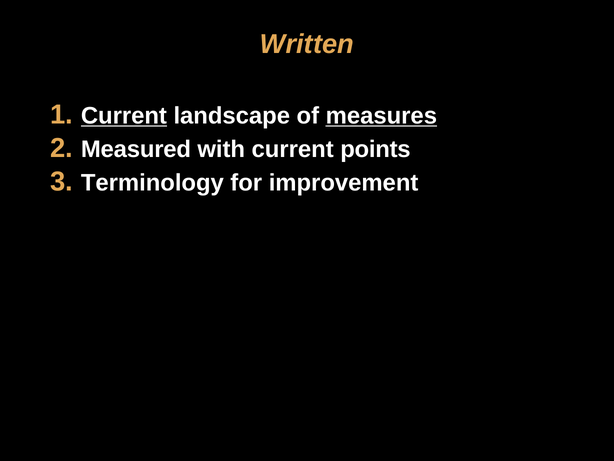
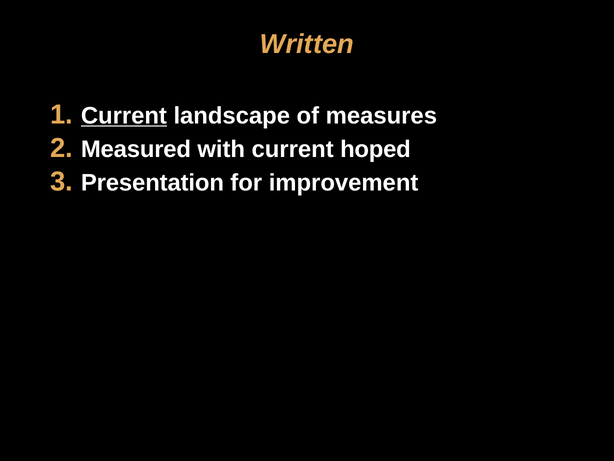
measures underline: present -> none (381, 116)
points: points -> hoped (375, 149)
Terminology: Terminology -> Presentation (152, 182)
